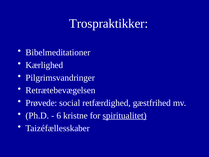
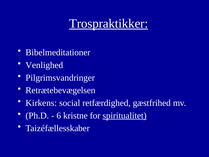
Trospraktikker underline: none -> present (109, 24)
Kærlighed: Kærlighed -> Venlighed (44, 65)
Prøvede: Prøvede -> Kirkens (41, 103)
